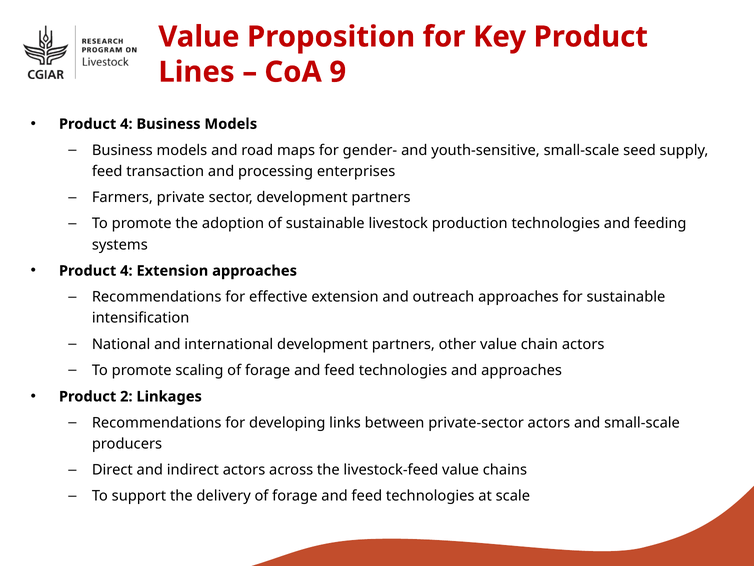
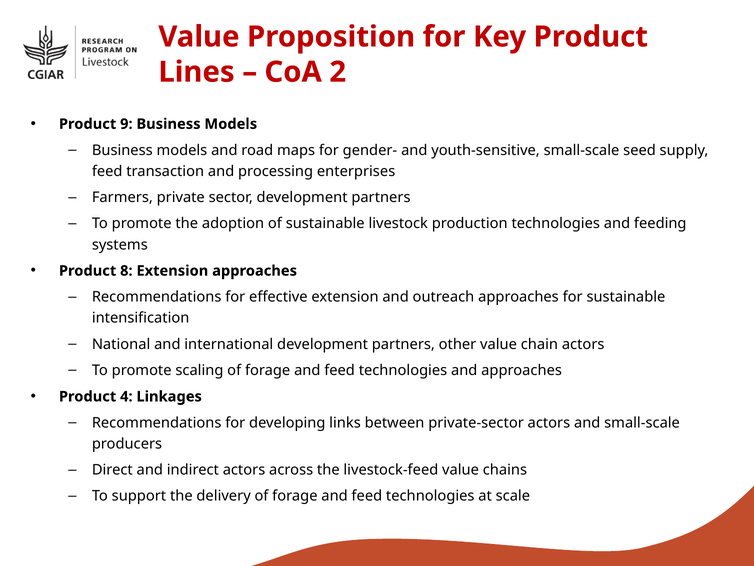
9: 9 -> 2 (338, 72)
4: 4 -> 9 (126, 124)
4: 4 -> 8 (126, 271)
2: 2 -> 4 (126, 396)
